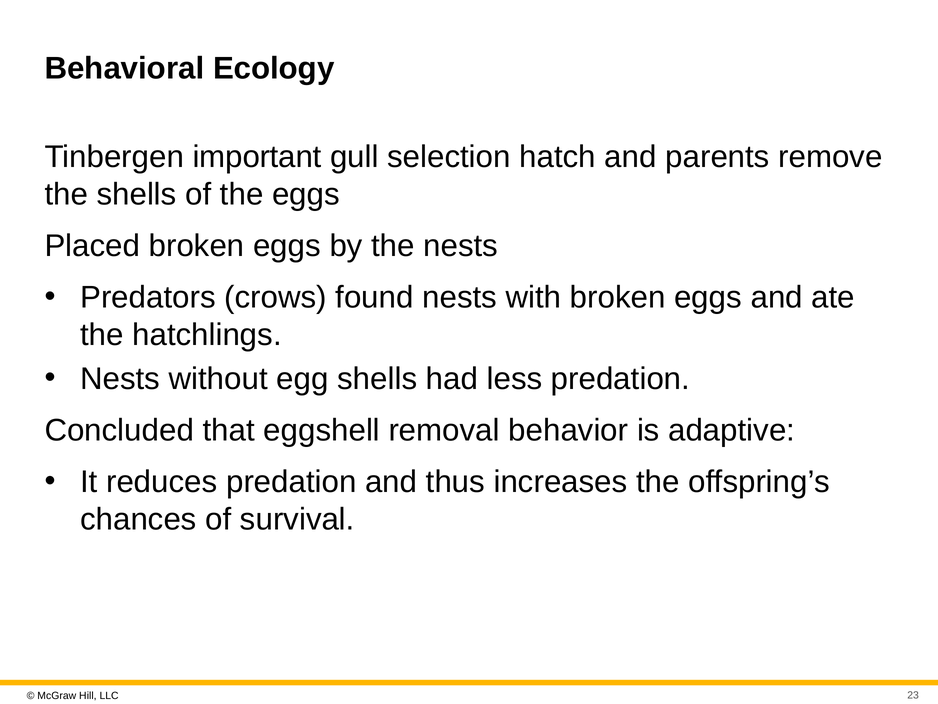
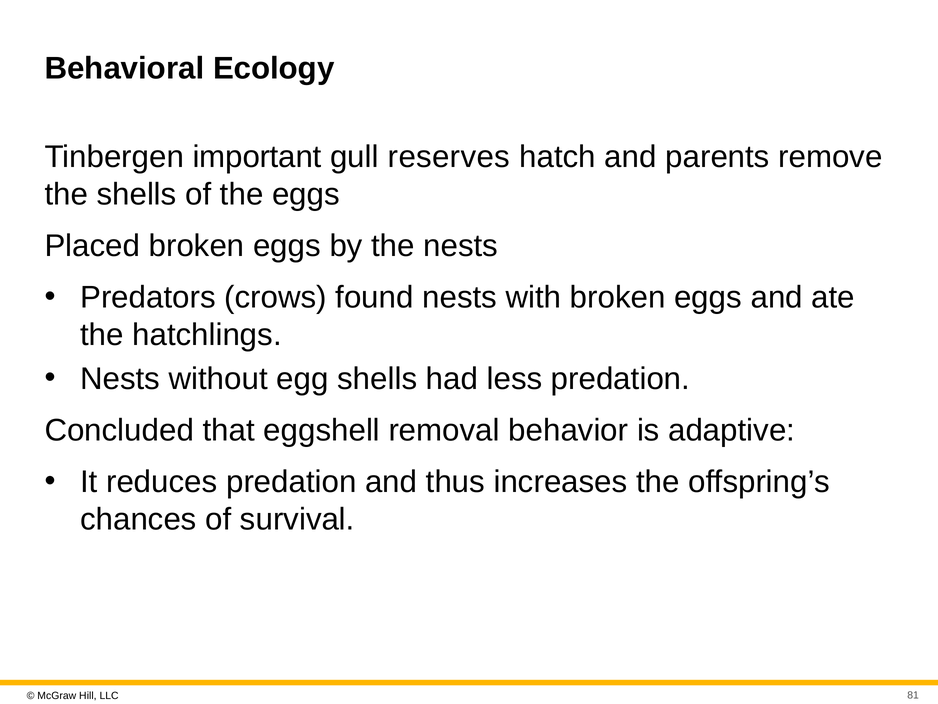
selection: selection -> reserves (449, 157)
23: 23 -> 81 (913, 695)
